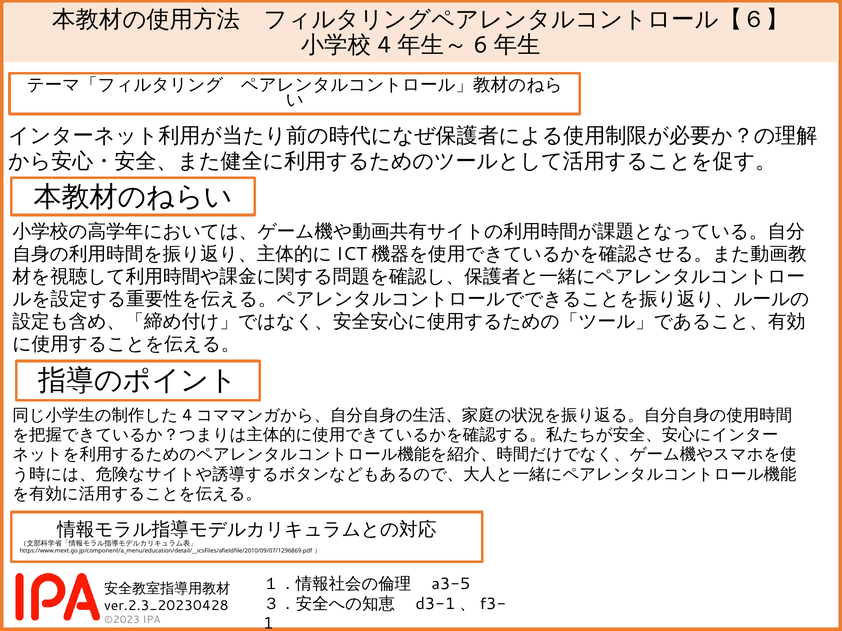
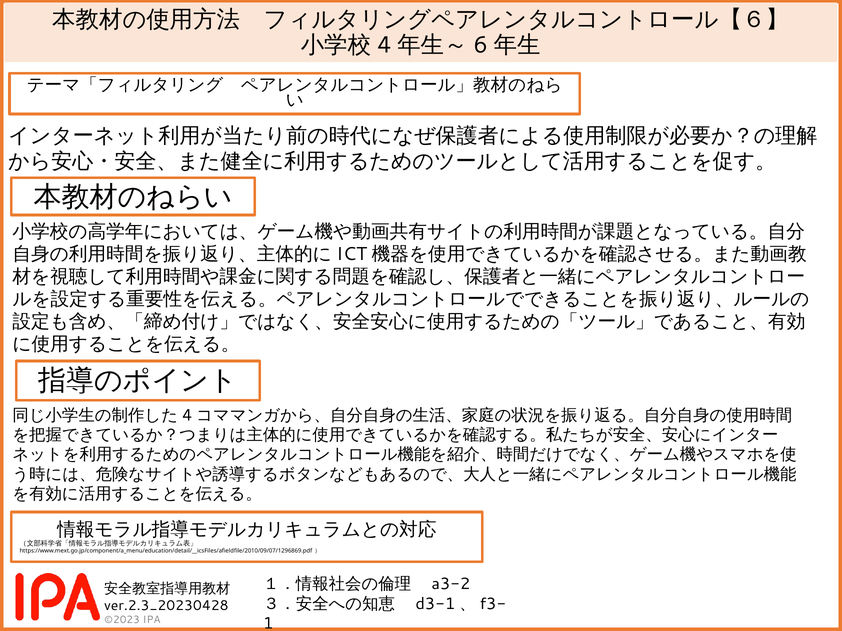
a3-5: a3-5 -> a3-2 (451, 584)
